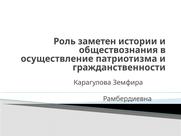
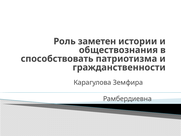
осуществление: осуществление -> способствовать (57, 59)
